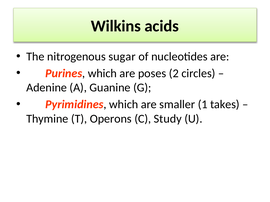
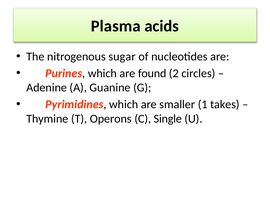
Wilkins: Wilkins -> Plasma (116, 26)
poses: poses -> found (152, 73)
Study: Study -> Single (168, 119)
